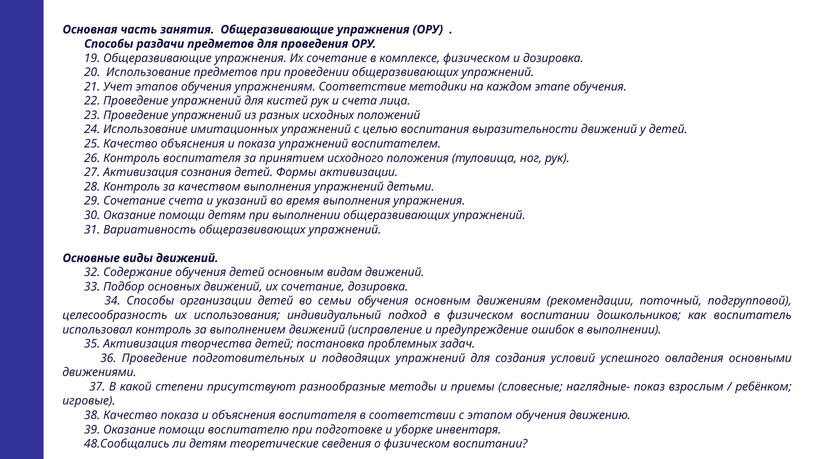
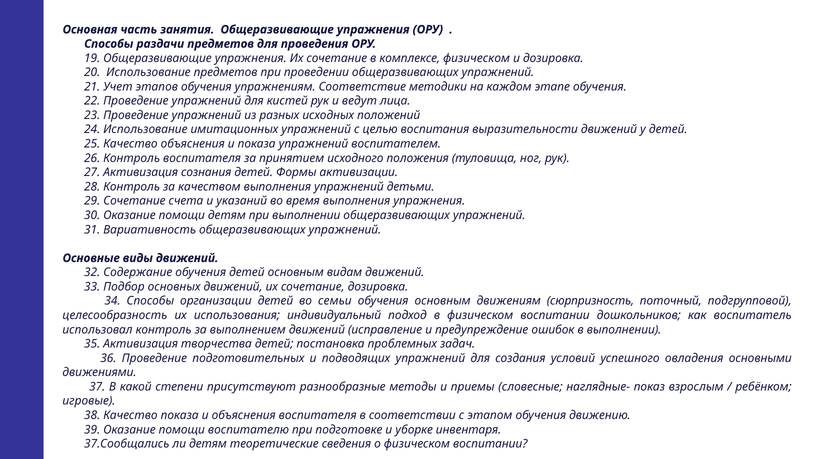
и счета: счета -> ведут (359, 101)
рекомендации: рекомендации -> сюрпризность (590, 301)
48.Сообщались: 48.Сообщались -> 37.Сообщались (127, 443)
